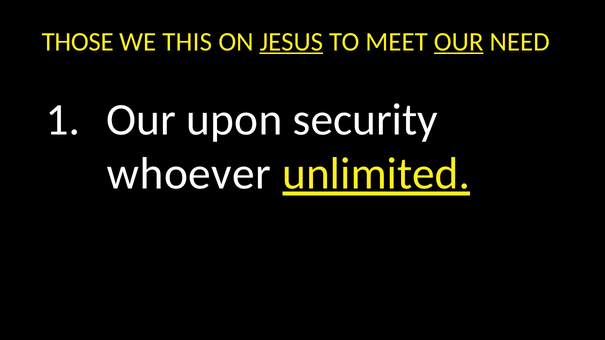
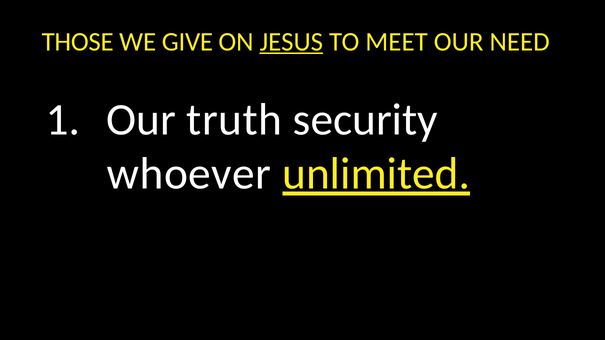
THIS: THIS -> GIVE (187, 42)
OUR underline: present -> none (459, 42)
upon: upon -> truth (234, 120)
